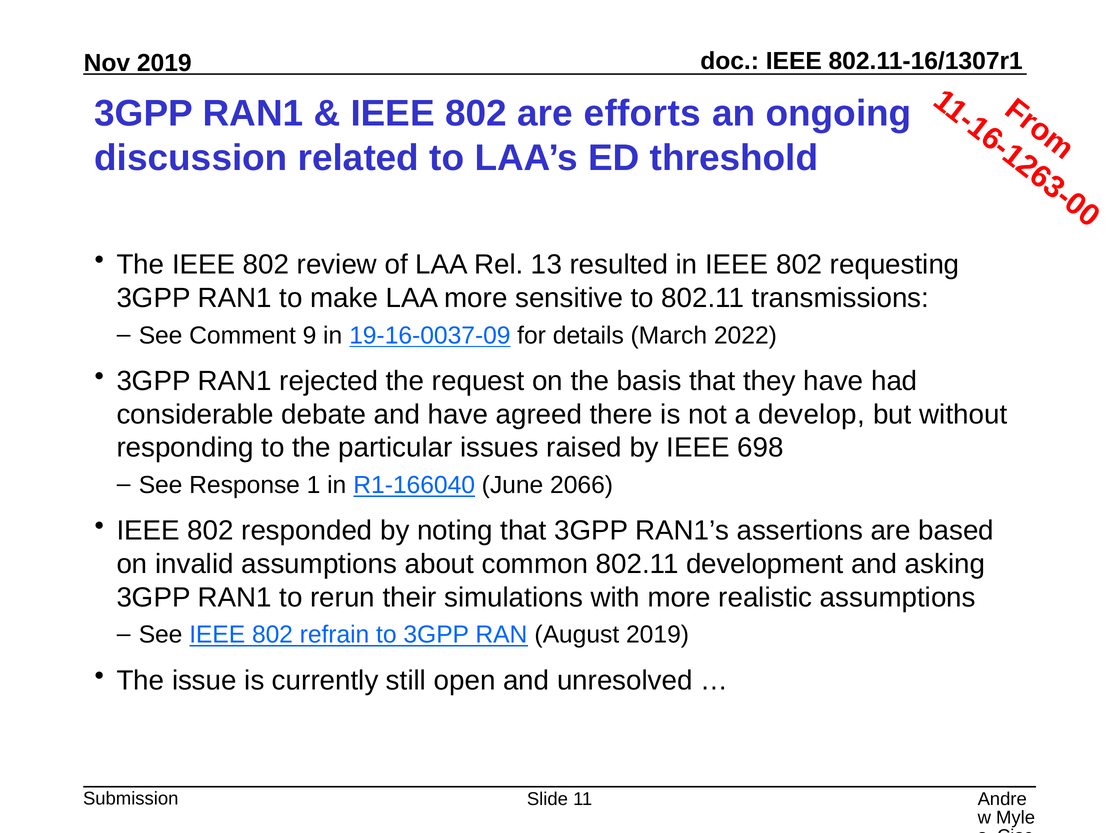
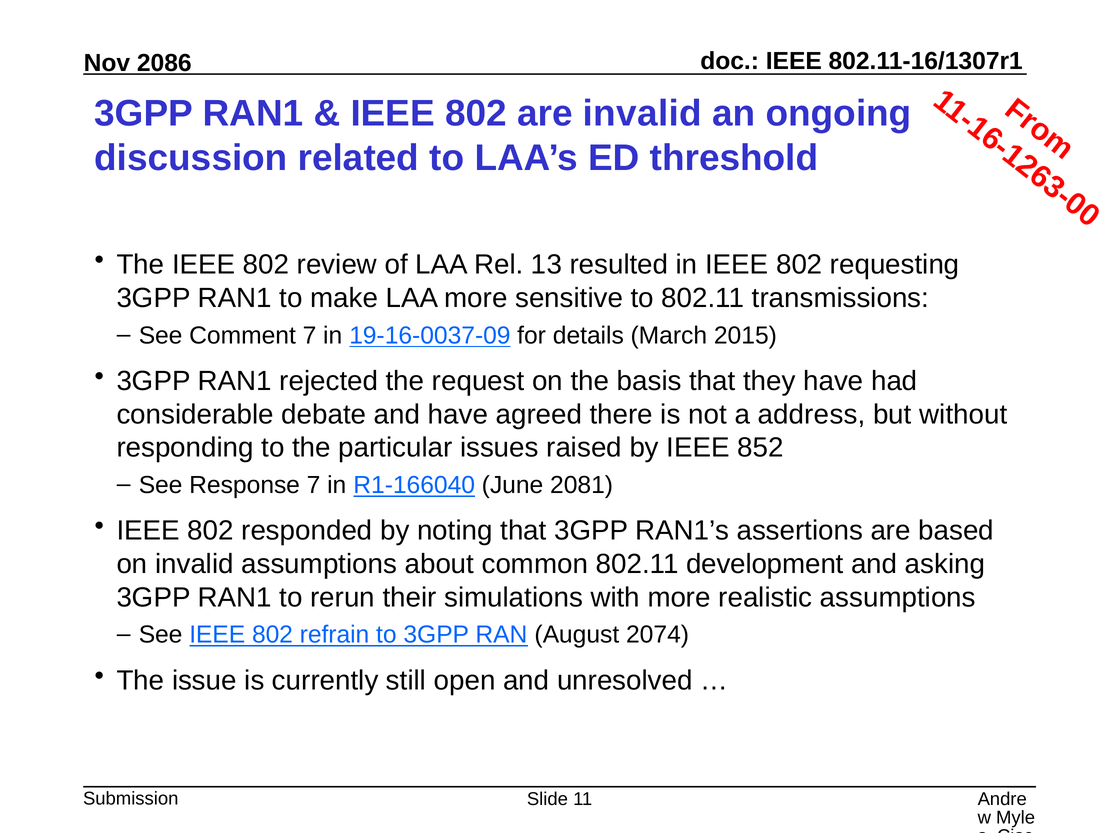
2019: 2019 -> 2086 (164, 63)
are efforts: efforts -> invalid (642, 114)
Comment 9: 9 -> 7 (310, 335)
2022: 2022 -> 2015 (745, 335)
develop: develop -> address (811, 414)
698: 698 -> 852 (761, 448)
Response 1: 1 -> 7 (314, 485)
2066: 2066 -> 2081 (582, 485)
August 2019: 2019 -> 2074 (658, 634)
